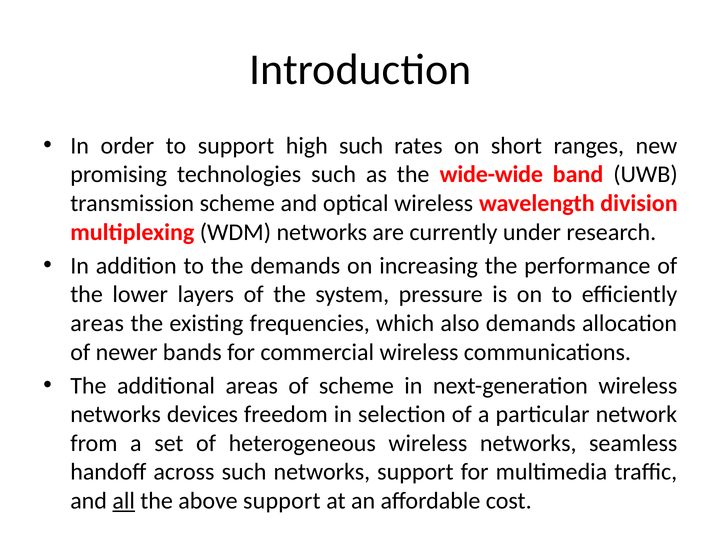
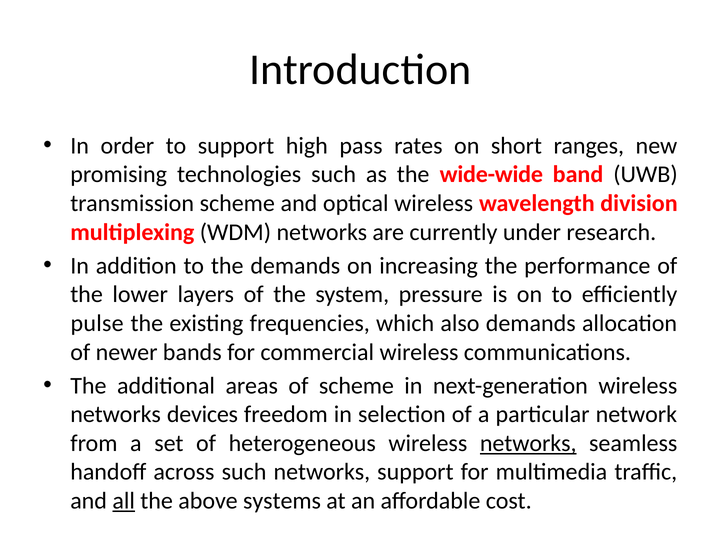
high such: such -> pass (361, 146)
areas: areas -> pulse (97, 324)
networks underline: none -> present (528, 444)
above support: support -> systems (282, 502)
